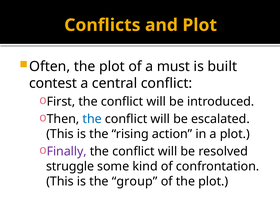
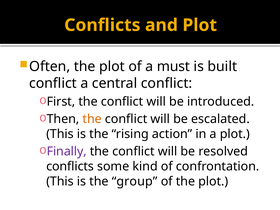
contest: contest -> conflict (53, 83)
the colour: blue -> orange (92, 119)
struggle: struggle -> conflicts (70, 166)
